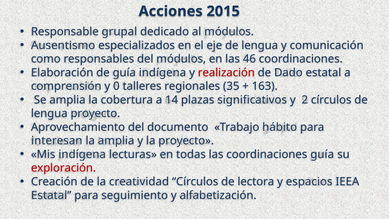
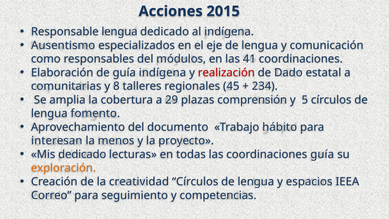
Responsable grupal: grupal -> lengua (120, 32)
al módulos: módulos -> indígena (229, 32)
46: 46 -> 41 (249, 59)
comprensión: comprensión -> comunitarias (66, 86)
0: 0 -> 8 (116, 86)
35: 35 -> 45 (231, 86)
163: 163 -> 234 (265, 86)
14: 14 -> 29 (172, 100)
significativos: significativos -> comprensión (252, 100)
2: 2 -> 5 (305, 100)
lengua proyecto: proyecto -> fomento (95, 113)
la amplia: amplia -> menos (116, 141)
Mis indígena: indígena -> dedicado (82, 154)
exploración colour: red -> orange (63, 168)
lectora: lectora -> lengua (256, 181)
Estatal: Estatal -> Correo (51, 195)
alfabetización: alfabetización -> competencias (218, 195)
